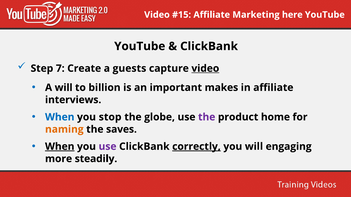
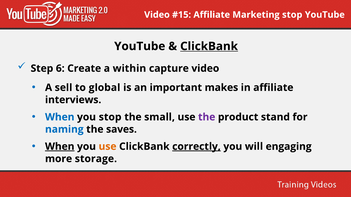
Marketing here: here -> stop (292, 15)
ClickBank underline: none -> present (209, 46)
7: 7 -> 6 (60, 69)
guests: guests -> within (129, 69)
video underline: present -> none (205, 69)
A will: will -> sell (64, 88)
billion: billion -> global (104, 88)
globe: globe -> small (160, 117)
home: home -> stand (275, 117)
naming colour: orange -> blue (64, 130)
use colour: purple -> orange (108, 147)
steadily: steadily -> storage (96, 159)
